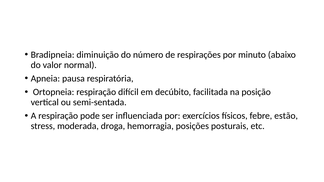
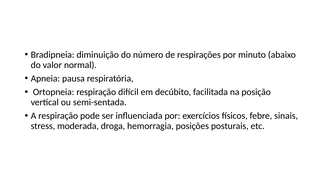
estão: estão -> sinais (286, 116)
